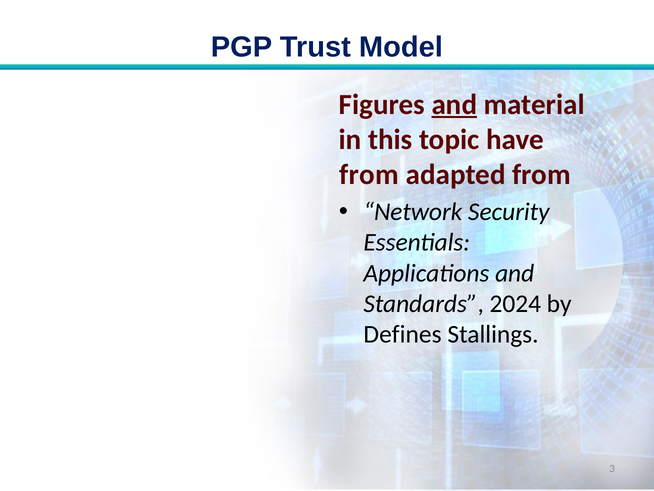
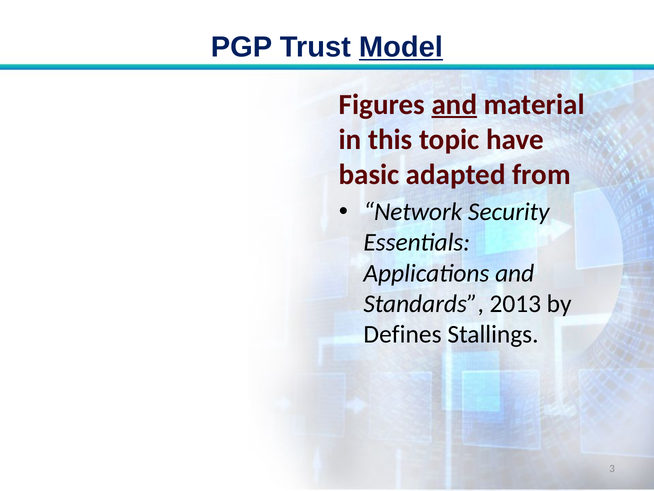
Model underline: none -> present (401, 47)
from: from -> basic (369, 174)
2024: 2024 -> 2013 (515, 303)
